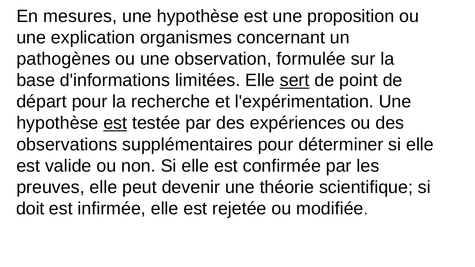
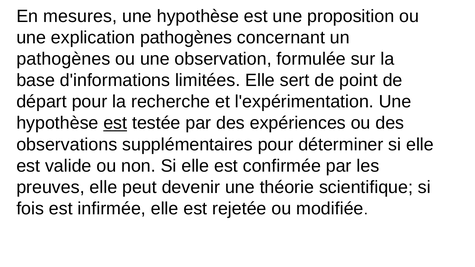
explication organismes: organismes -> pathogènes (186, 38)
sert underline: present -> none (295, 80)
doit: doit -> fois (30, 209)
